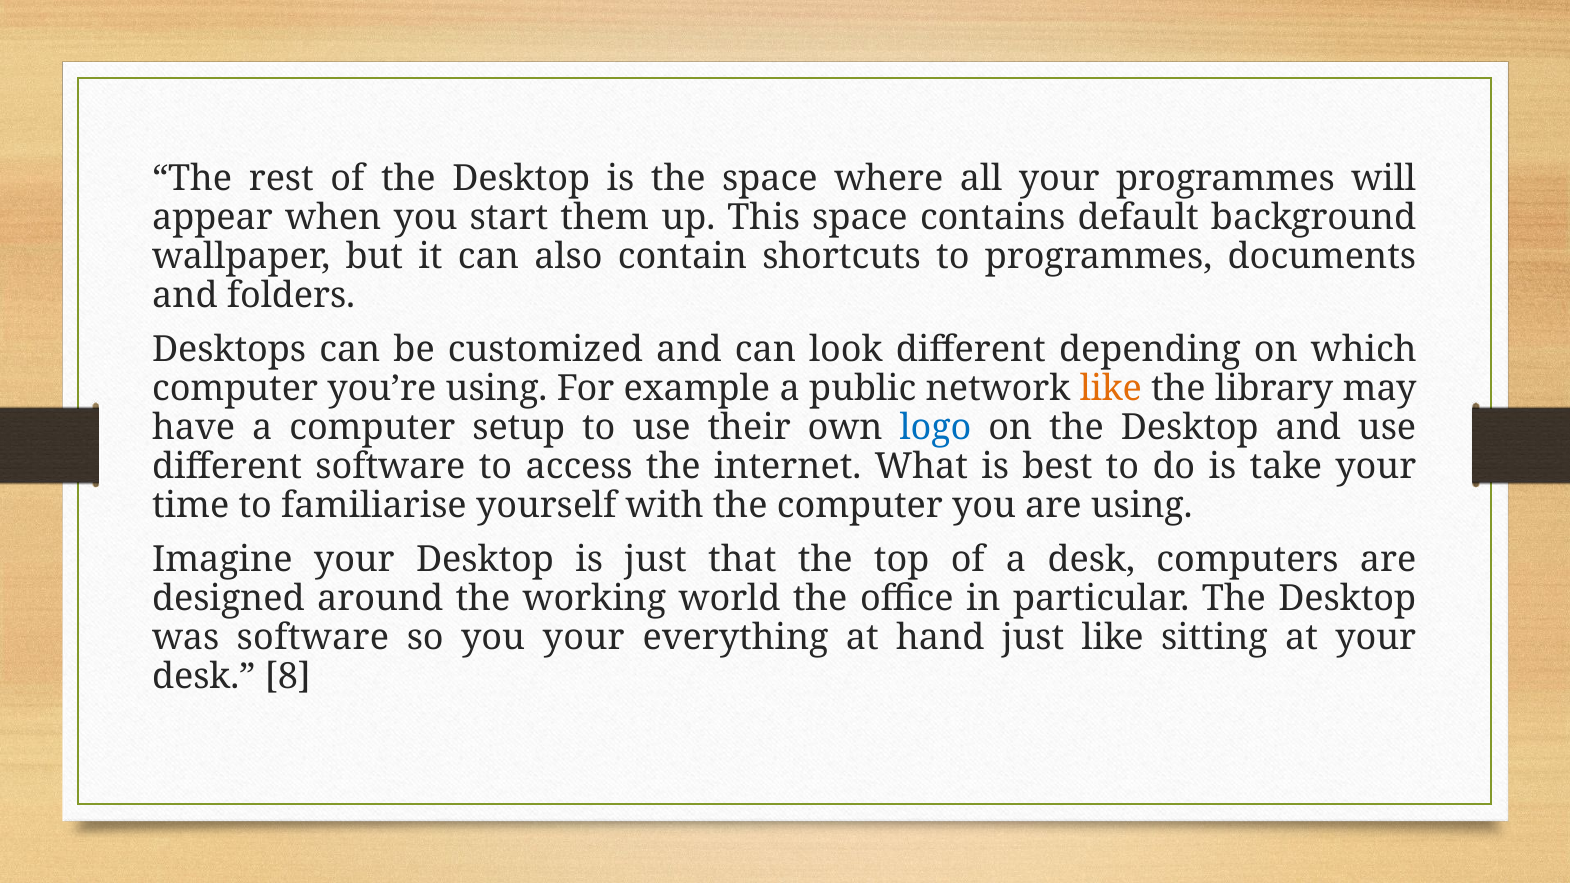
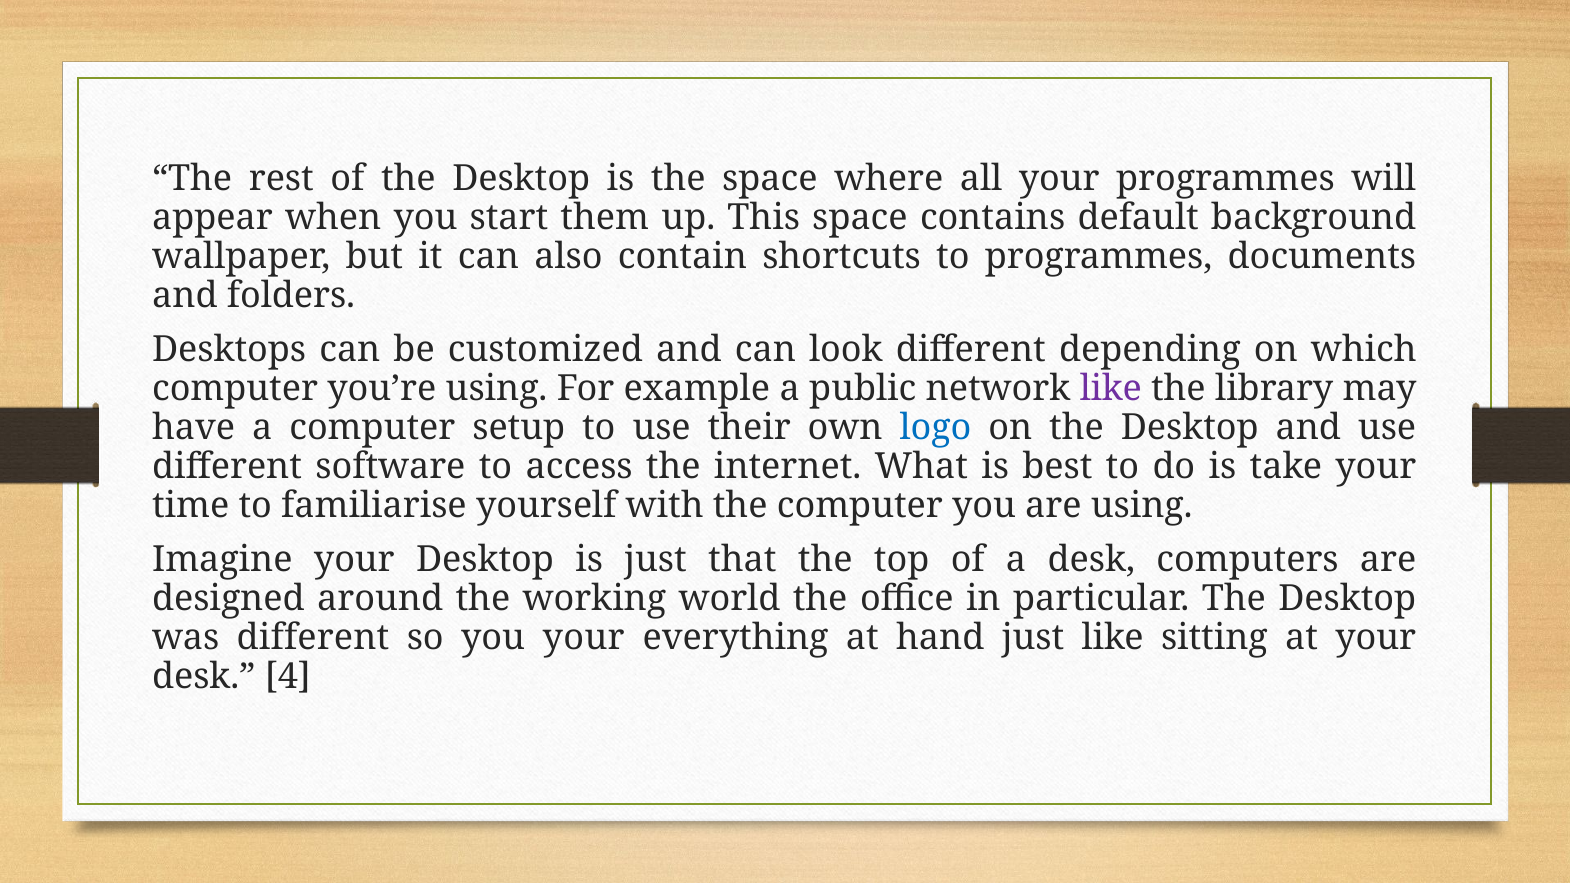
like colour: orange -> purple (1111, 389)
was software: software -> different (313, 638)
8: 8 -> 4 (288, 677)
